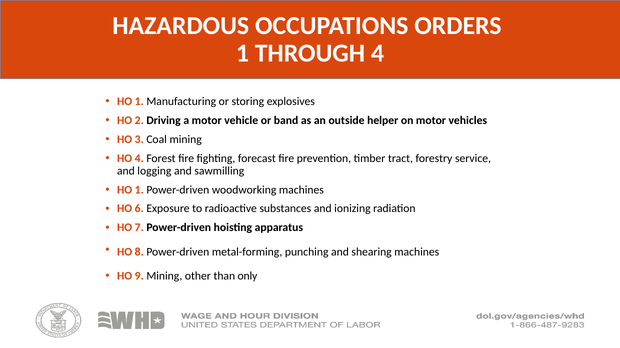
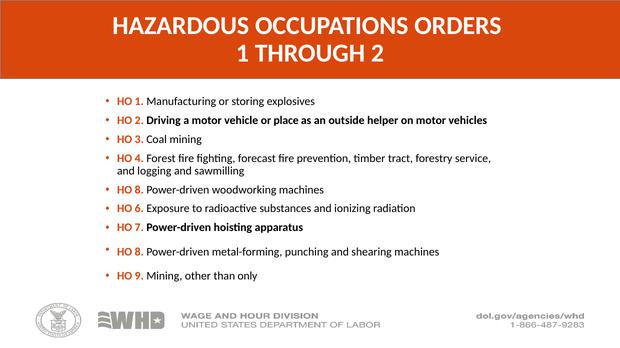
THROUGH 4: 4 -> 2 (377, 53)
band: band -> place (286, 121)
1: 1 -> 8 (139, 190)
